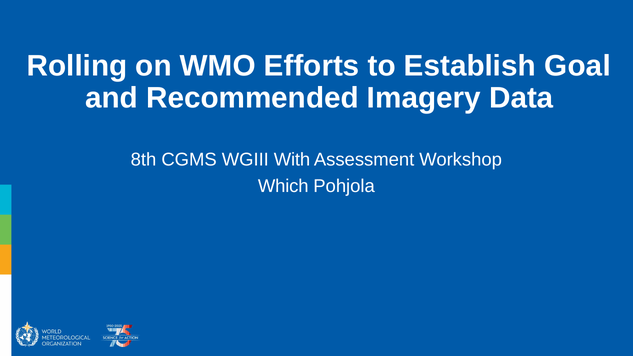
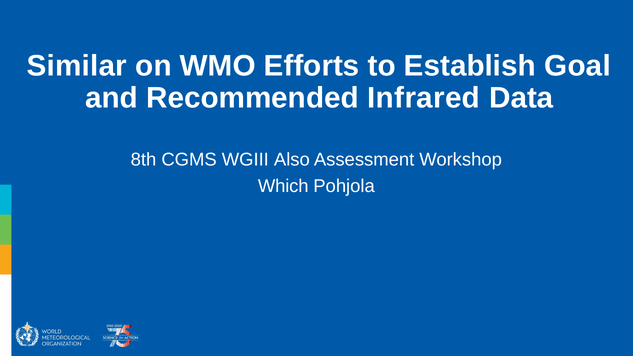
Rolling: Rolling -> Similar (77, 66)
Imagery: Imagery -> Infrared (424, 98)
With: With -> Also (292, 160)
